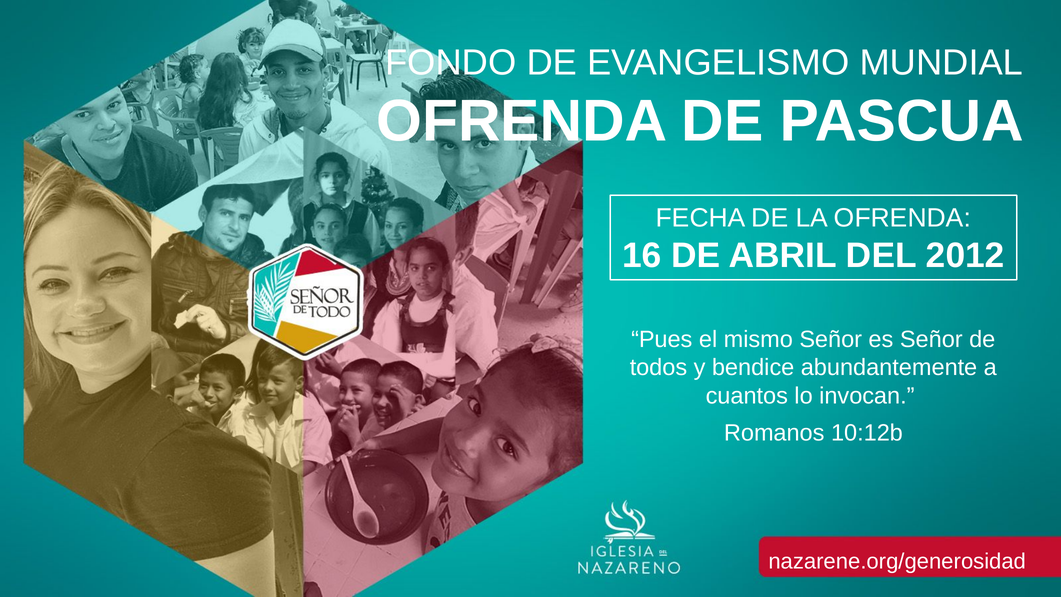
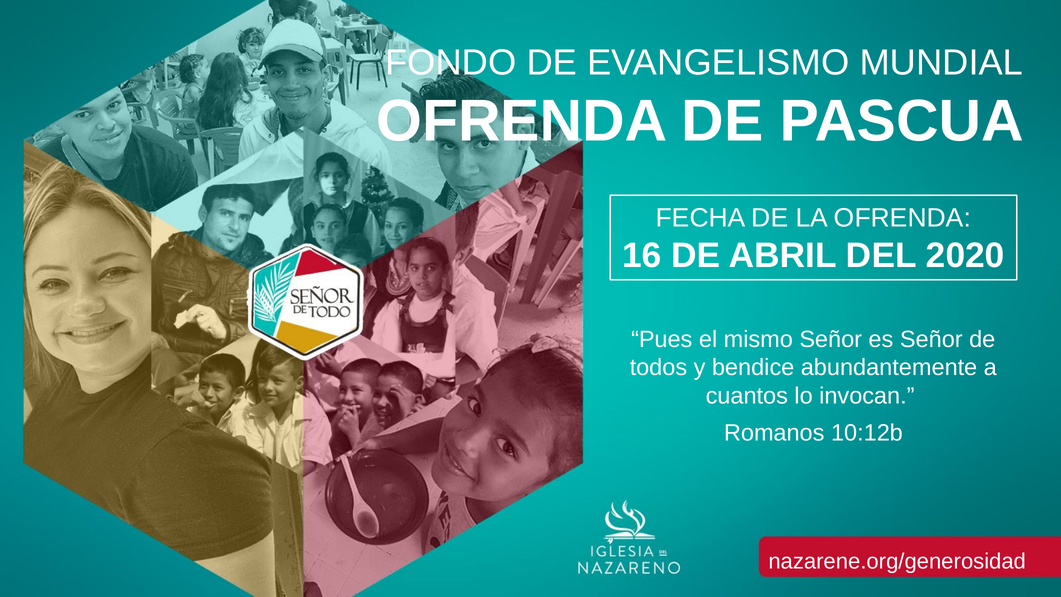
2012: 2012 -> 2020 (965, 256)
